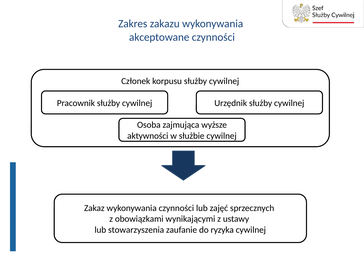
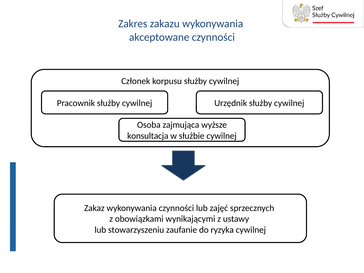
aktywności: aktywności -> konsultacja (148, 136)
stowarzyszenia: stowarzyszenia -> stowarzyszeniu (136, 230)
